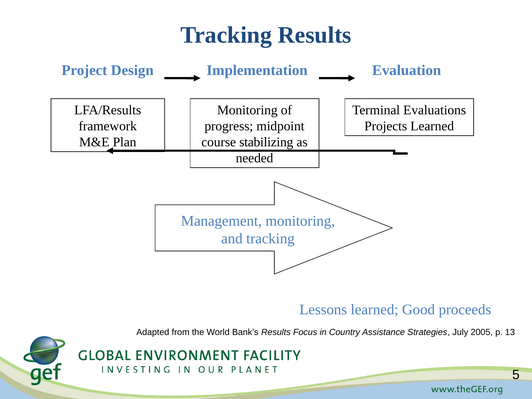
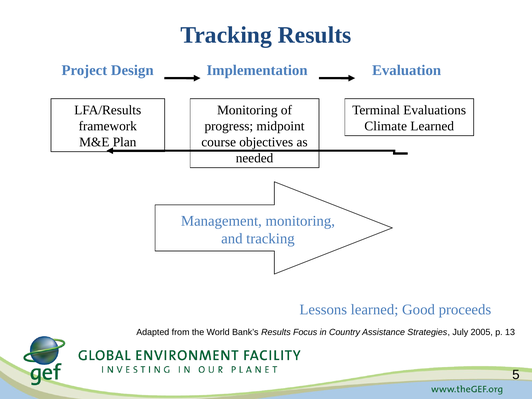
Projects: Projects -> Climate (386, 126)
stabilizing: stabilizing -> objectives (266, 142)
